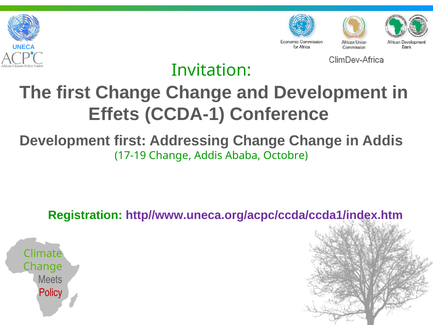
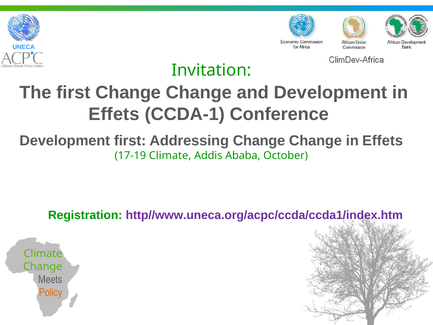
Change in Addis: Addis -> Effets (383, 141)
17-19 Change: Change -> Climate (170, 156)
Octobre: Octobre -> October (286, 156)
Policy colour: red -> orange (51, 293)
